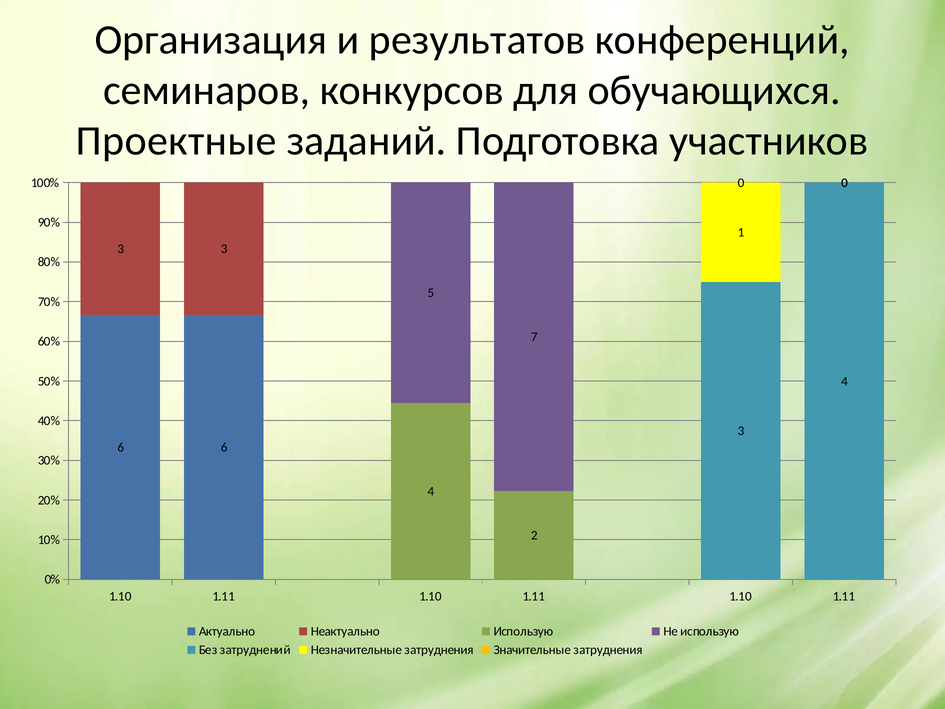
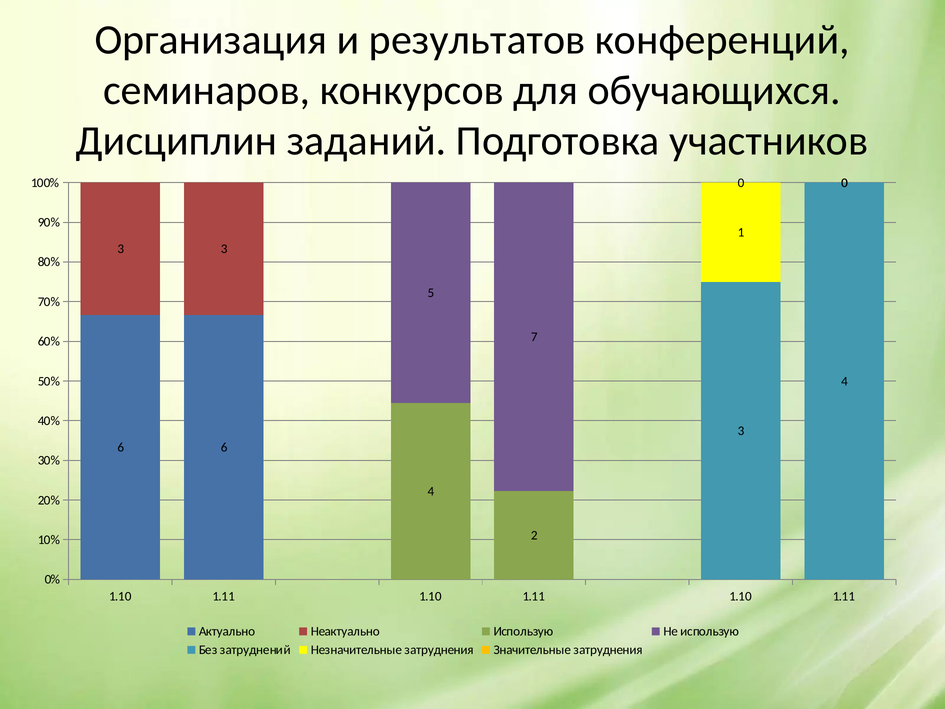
Проектные: Проектные -> Дисциплин (177, 141)
